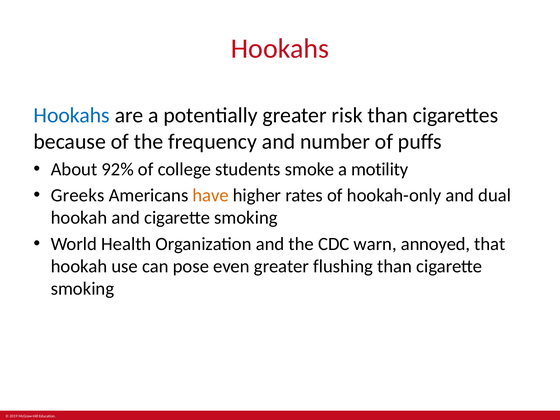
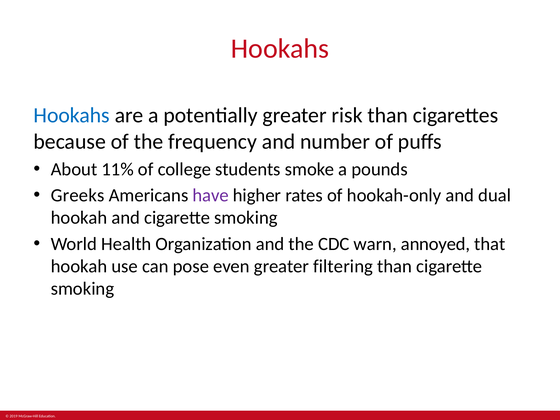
92%: 92% -> 11% (118, 169)
motility: motility -> pounds (380, 169)
have colour: orange -> purple (211, 195)
flushing: flushing -> filtering (343, 266)
